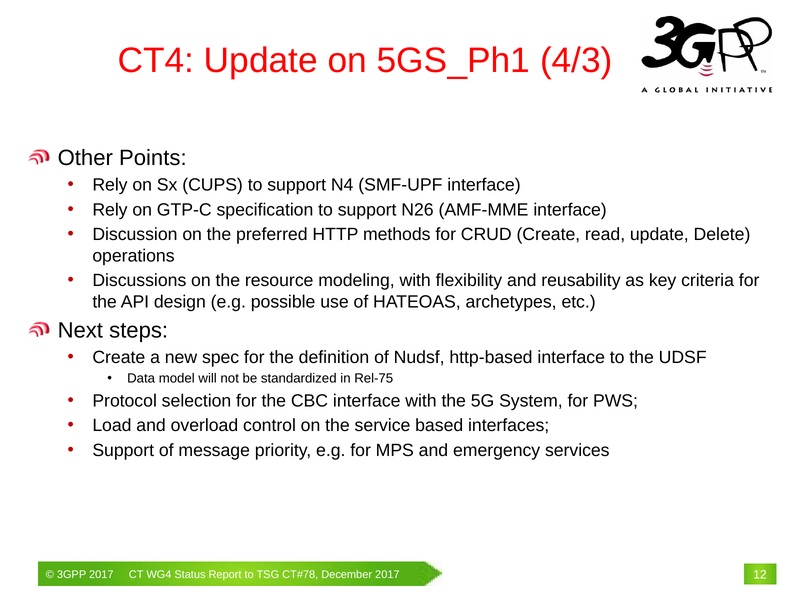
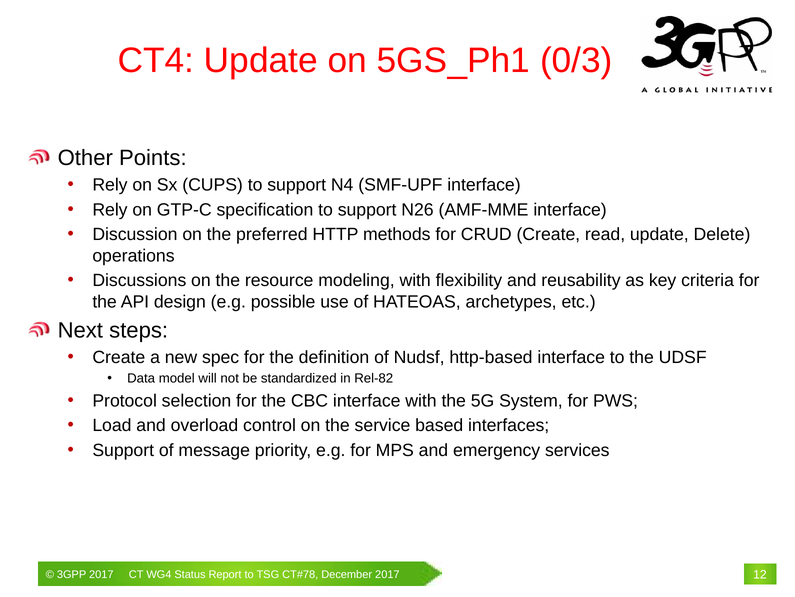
4/3: 4/3 -> 0/3 (576, 60)
Rel-75: Rel-75 -> Rel-82 (374, 378)
